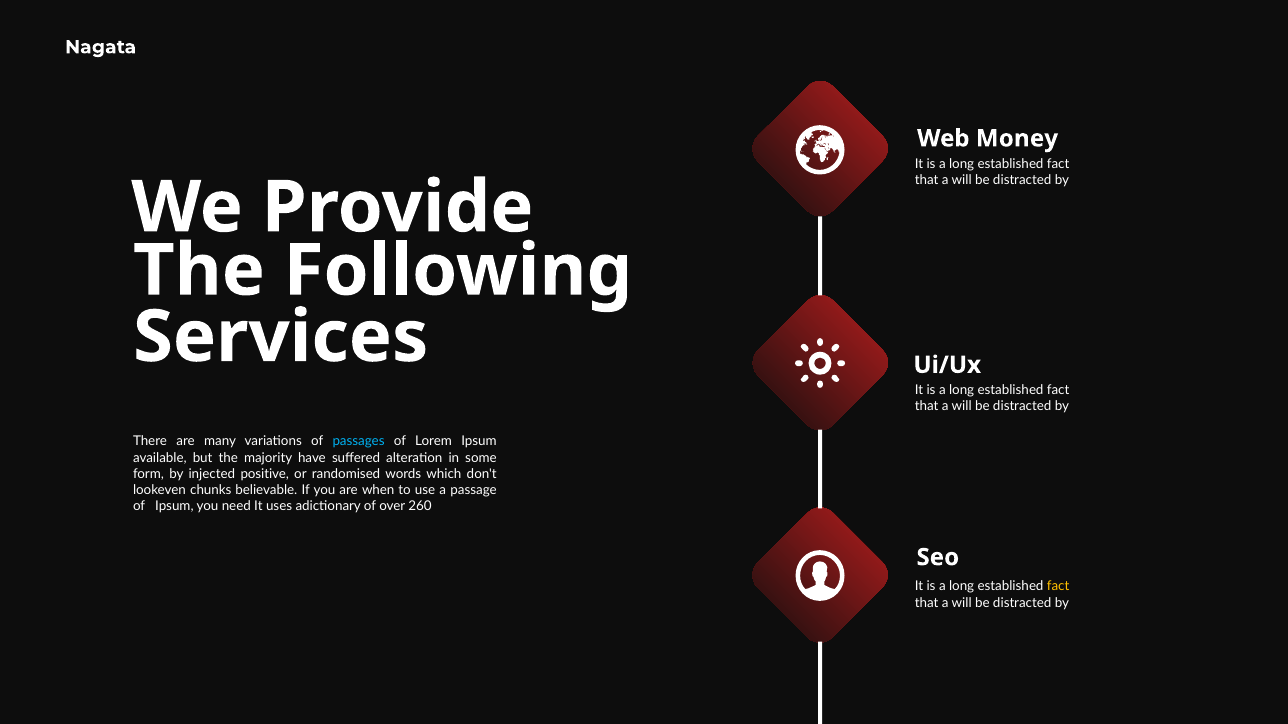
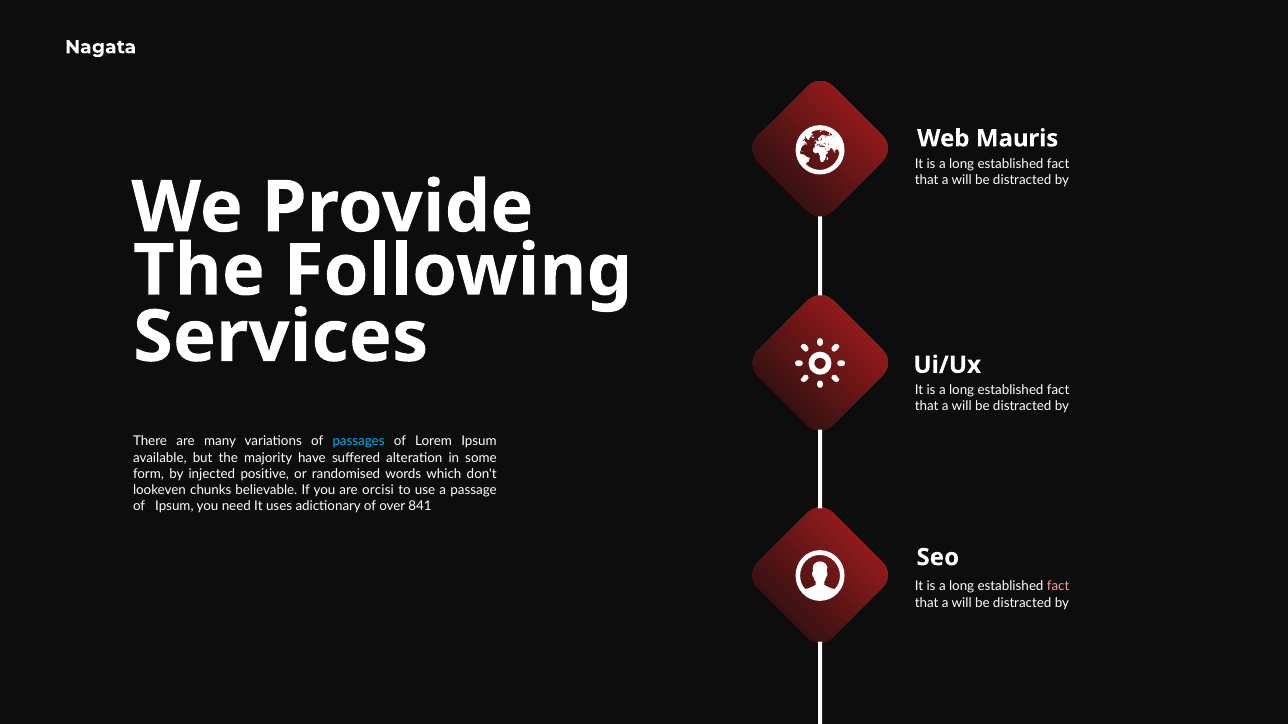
Money: Money -> Mauris (1017, 139)
when: when -> orcisi (378, 490)
260: 260 -> 841 (420, 506)
fact colour: yellow -> pink (1058, 587)
